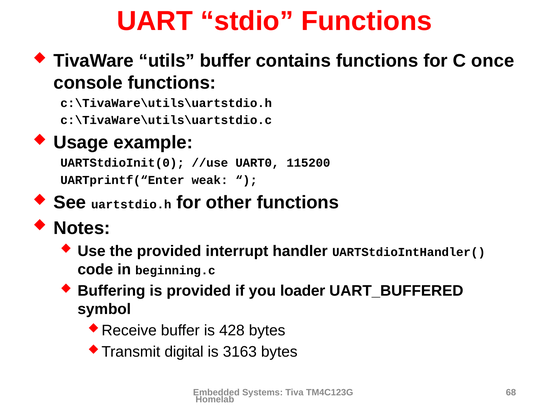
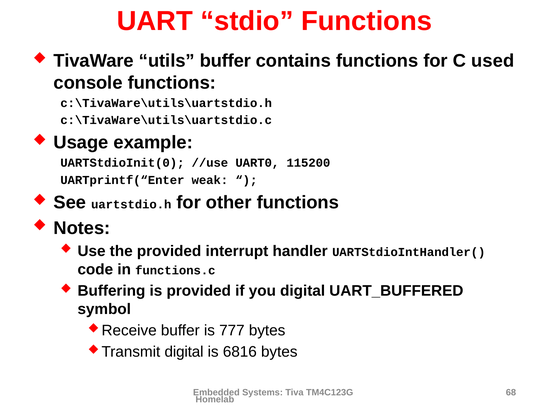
once: once -> used (493, 61)
beginning.c: beginning.c -> functions.c (175, 270)
you loader: loader -> digital (303, 290)
428: 428 -> 777 (232, 330)
3163: 3163 -> 6816 (240, 352)
